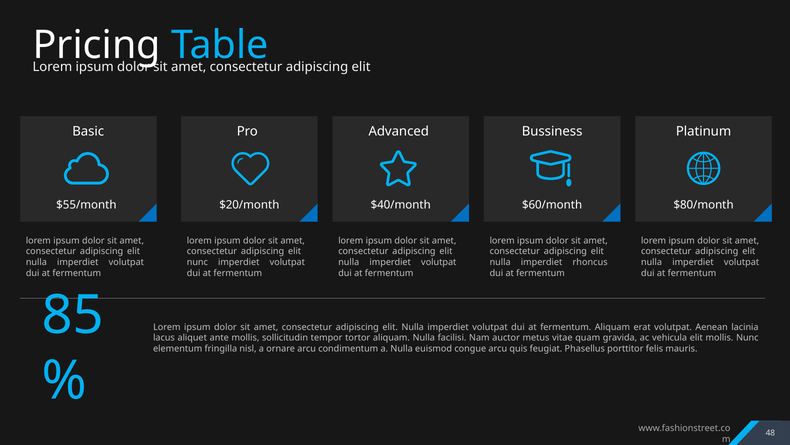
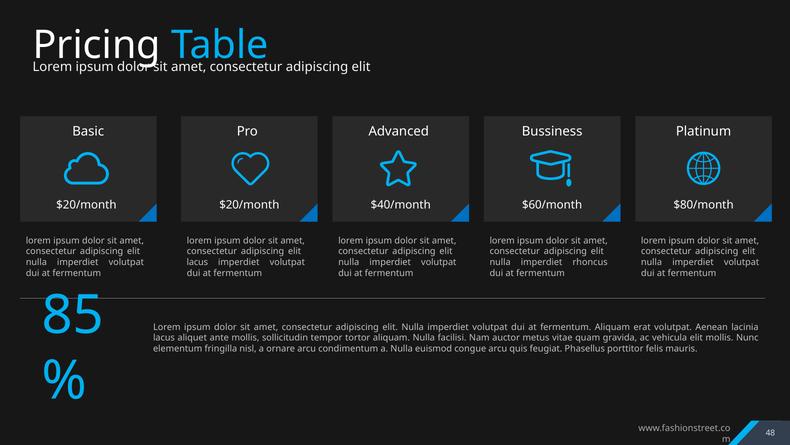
$55/month: $55/month -> $20/month (86, 204)
nunc: nunc -> lacus (197, 262)
